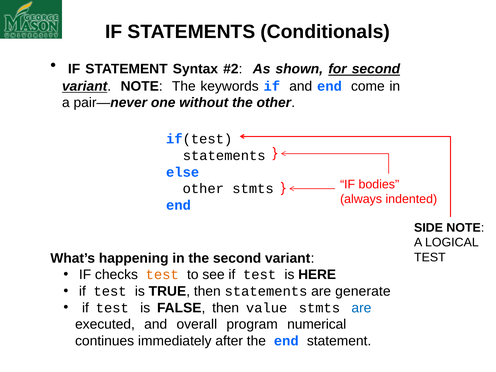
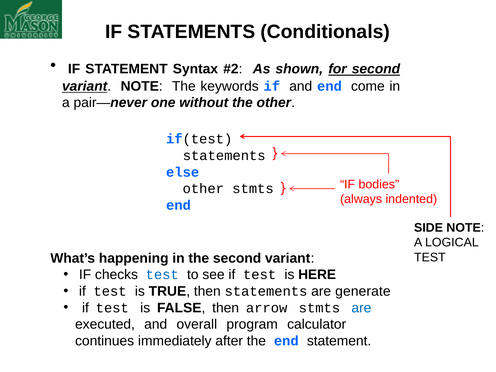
test colour: orange -> blue (162, 275)
value: value -> arrow (267, 308)
numerical: numerical -> calculator (317, 324)
